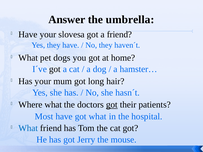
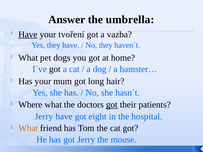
Have underline: none -> present (28, 34)
slovesa: slovesa -> tvoření (71, 34)
a friend: friend -> vazba (119, 34)
Most: Most -> Jerry (44, 117)
got what: what -> eight (98, 117)
What colour: blue -> orange (28, 128)
